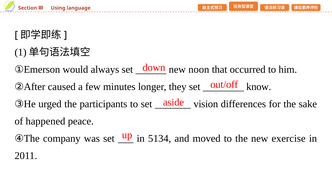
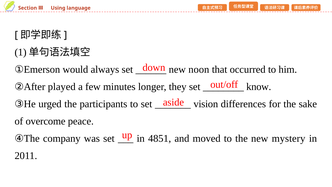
caused: caused -> played (62, 87)
happened: happened -> overcome (46, 121)
5134: 5134 -> 4851 (160, 138)
exercise: exercise -> mystery (289, 138)
